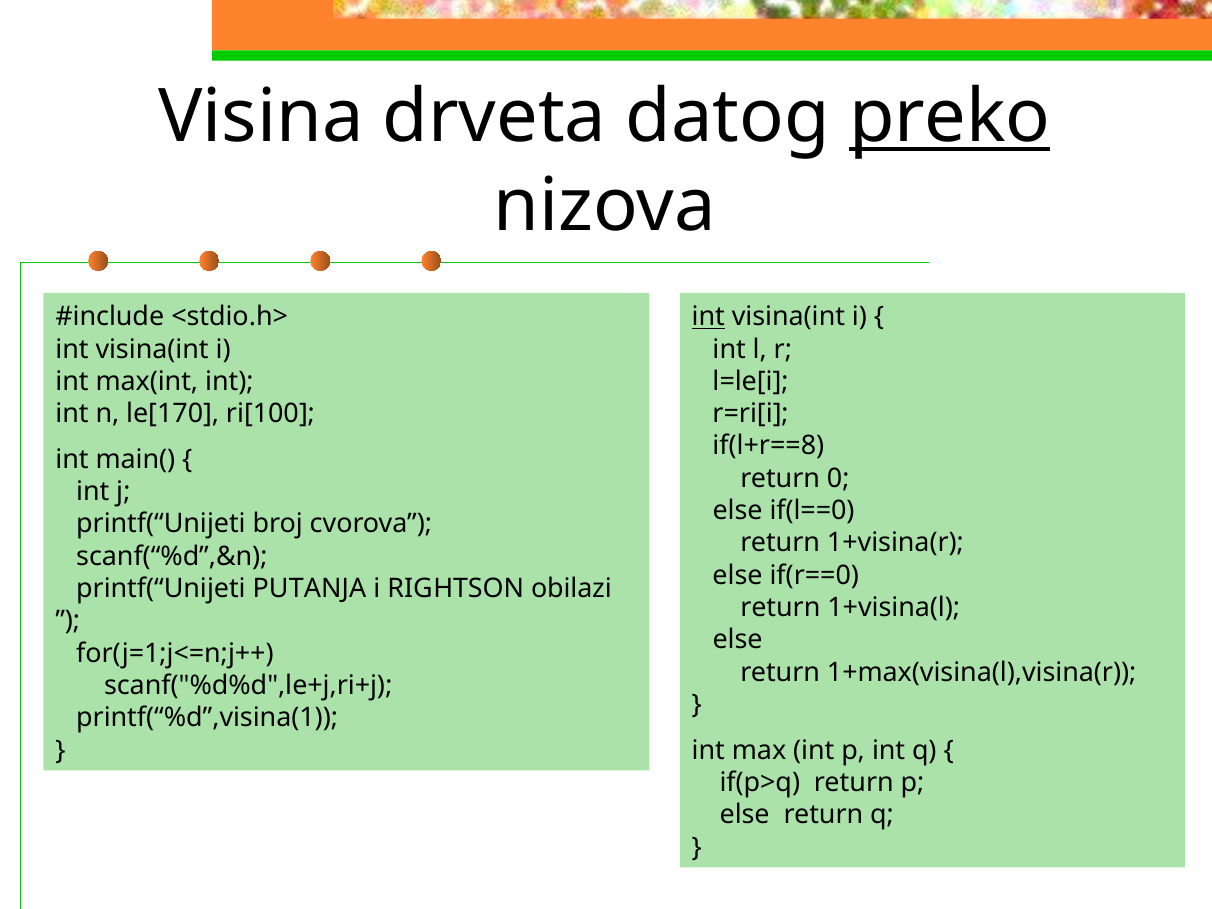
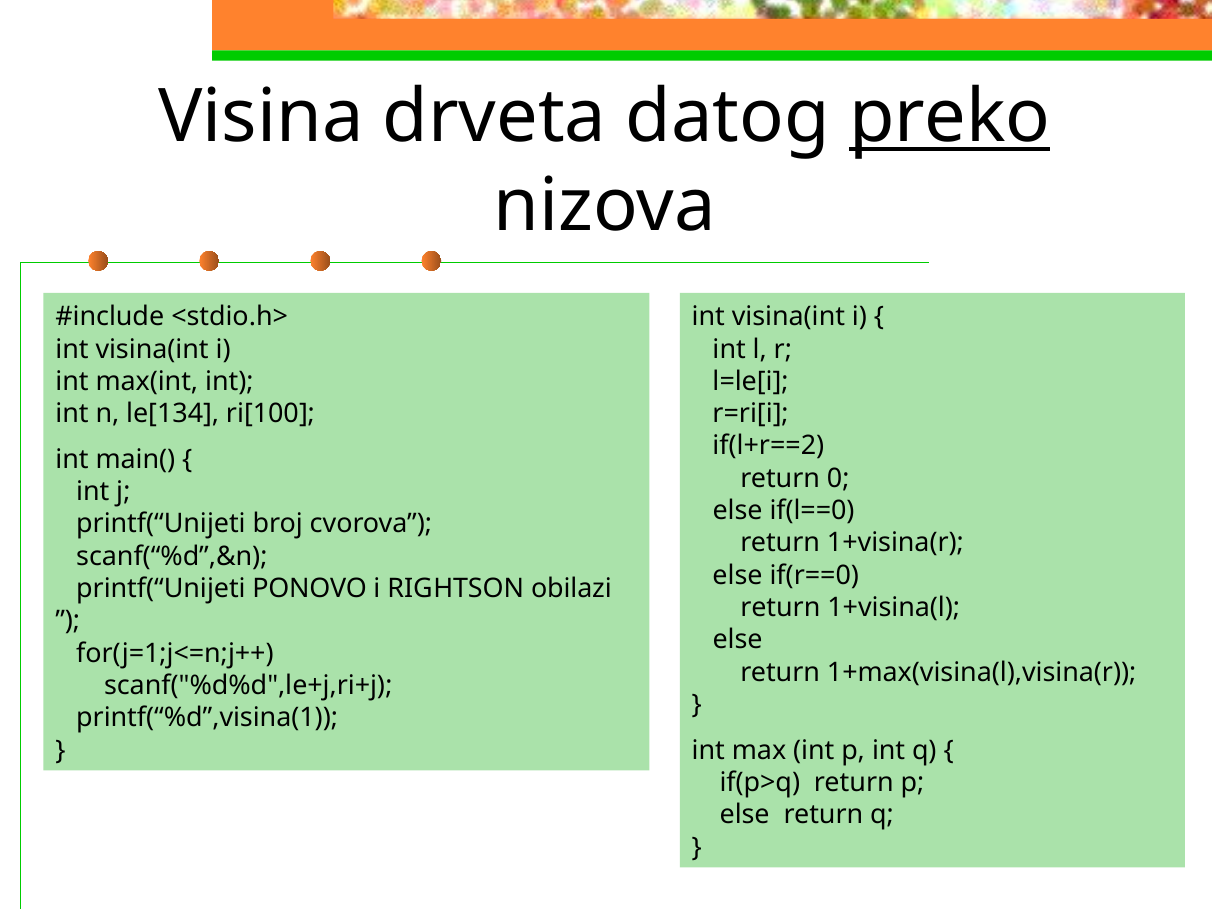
int underline: present -> none (708, 317)
le[170: le[170 -> le[134 (173, 414)
if(l+r==8: if(l+r==8 -> if(l+r==2 (768, 446)
PUTANJA: PUTANJA -> PONOVO (310, 589)
